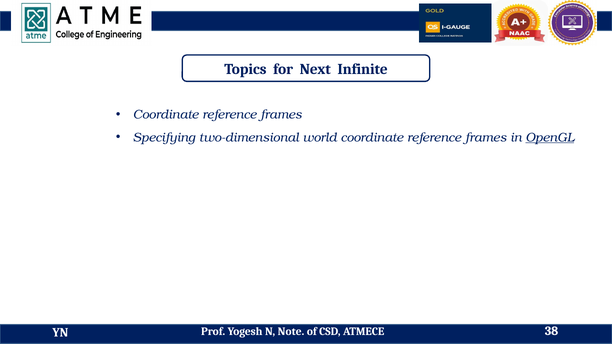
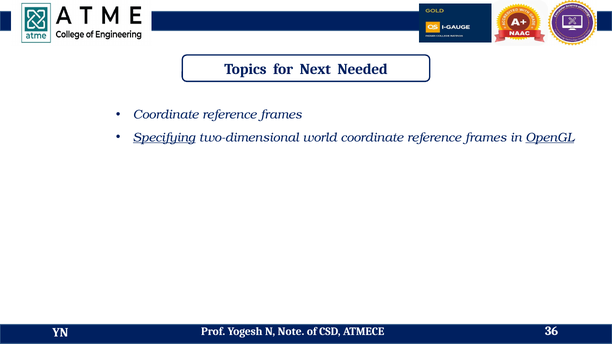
Infinite: Infinite -> Needed (363, 69)
Specifying underline: none -> present (164, 137)
38: 38 -> 36 (552, 331)
